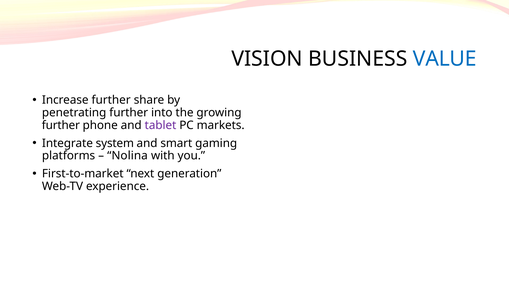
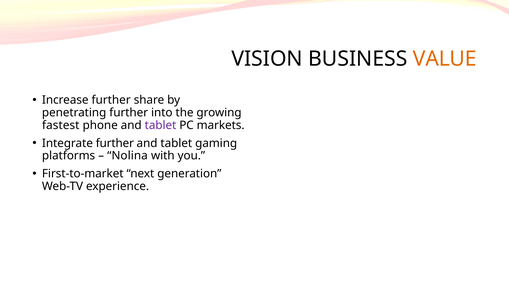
VALUE colour: blue -> orange (445, 59)
further: further -> fastest (61, 125)
Integrate system: system -> further (115, 143)
smart: smart -> tablet (176, 143)
